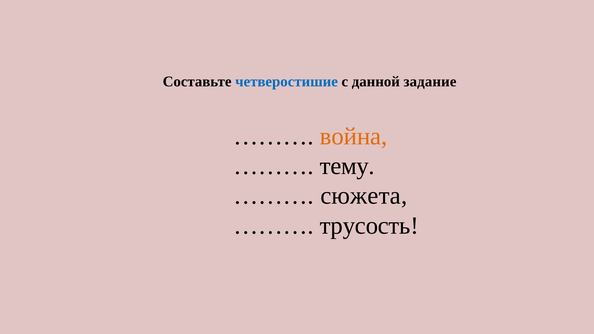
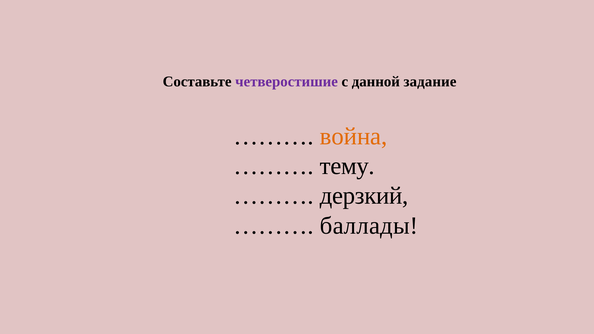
четверостишие colour: blue -> purple (287, 82)
сюжета: сюжета -> дерзкий (364, 196)
трусость: трусость -> баллады (369, 226)
